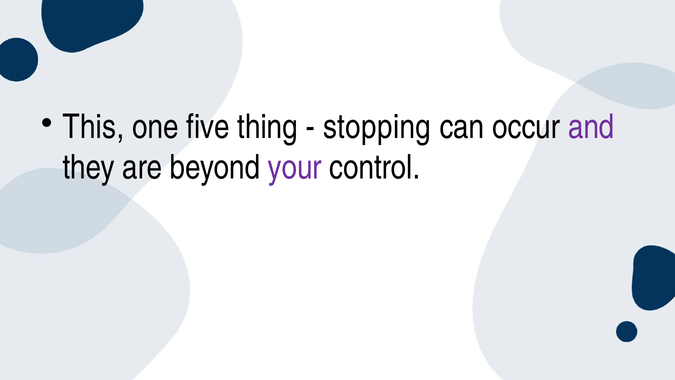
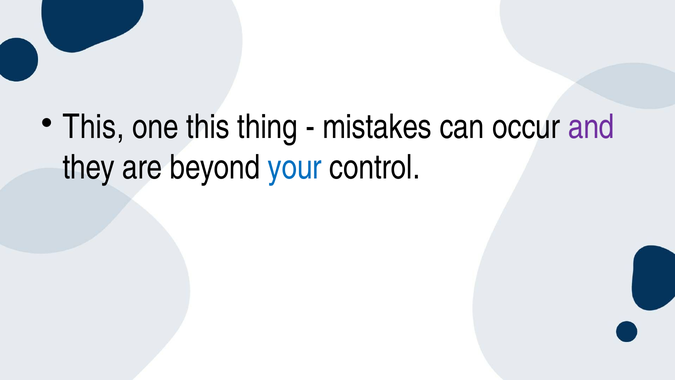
one five: five -> this (208, 127)
stopping: stopping -> mistakes (377, 127)
your colour: purple -> blue (295, 168)
